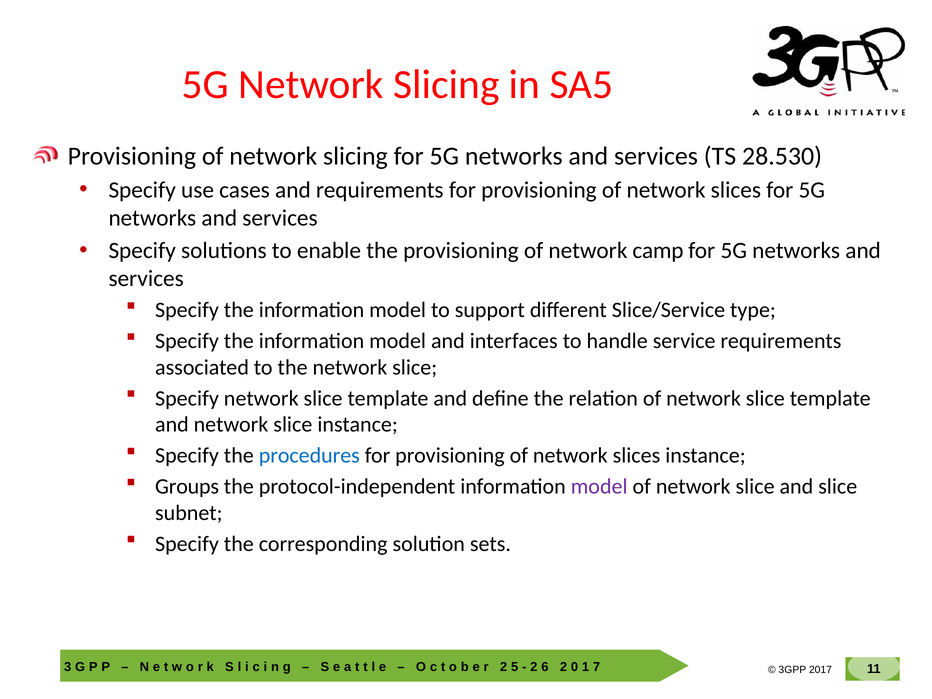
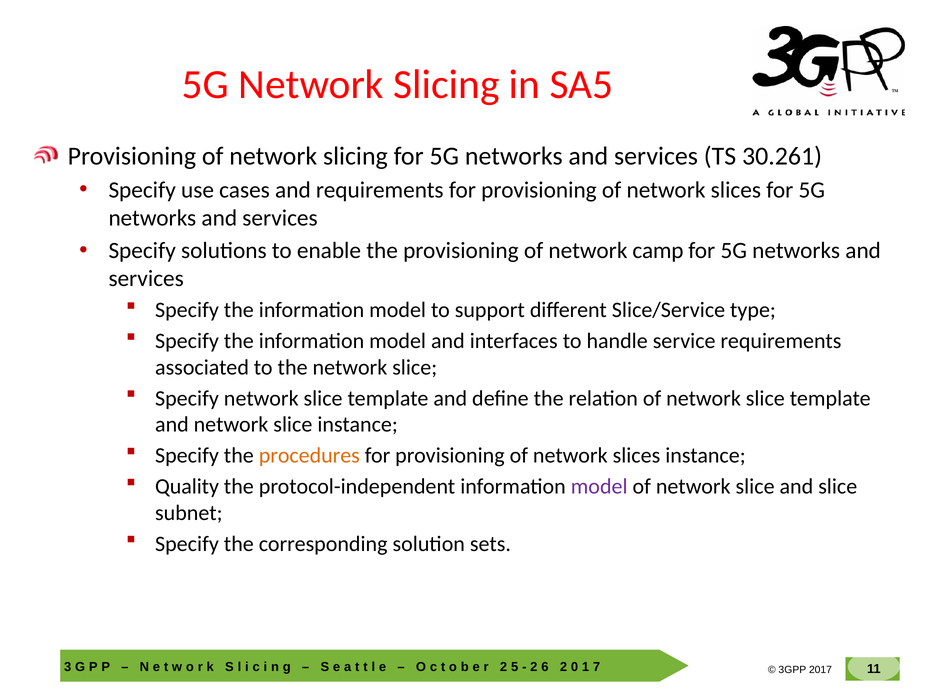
28.530: 28.530 -> 30.261 (782, 156)
procedures colour: blue -> orange (309, 456)
Groups: Groups -> Quality (187, 486)
